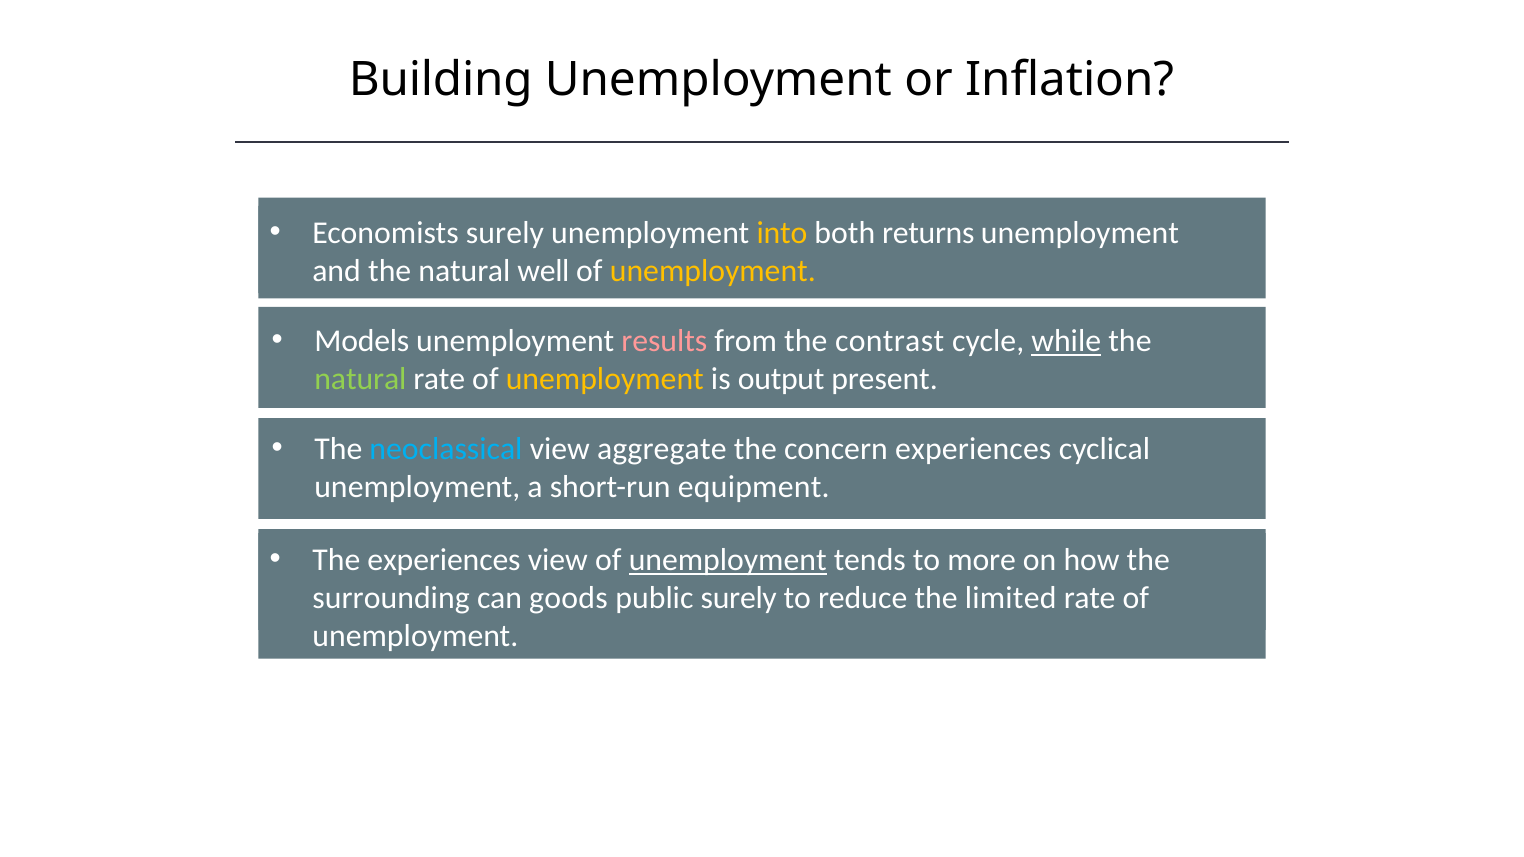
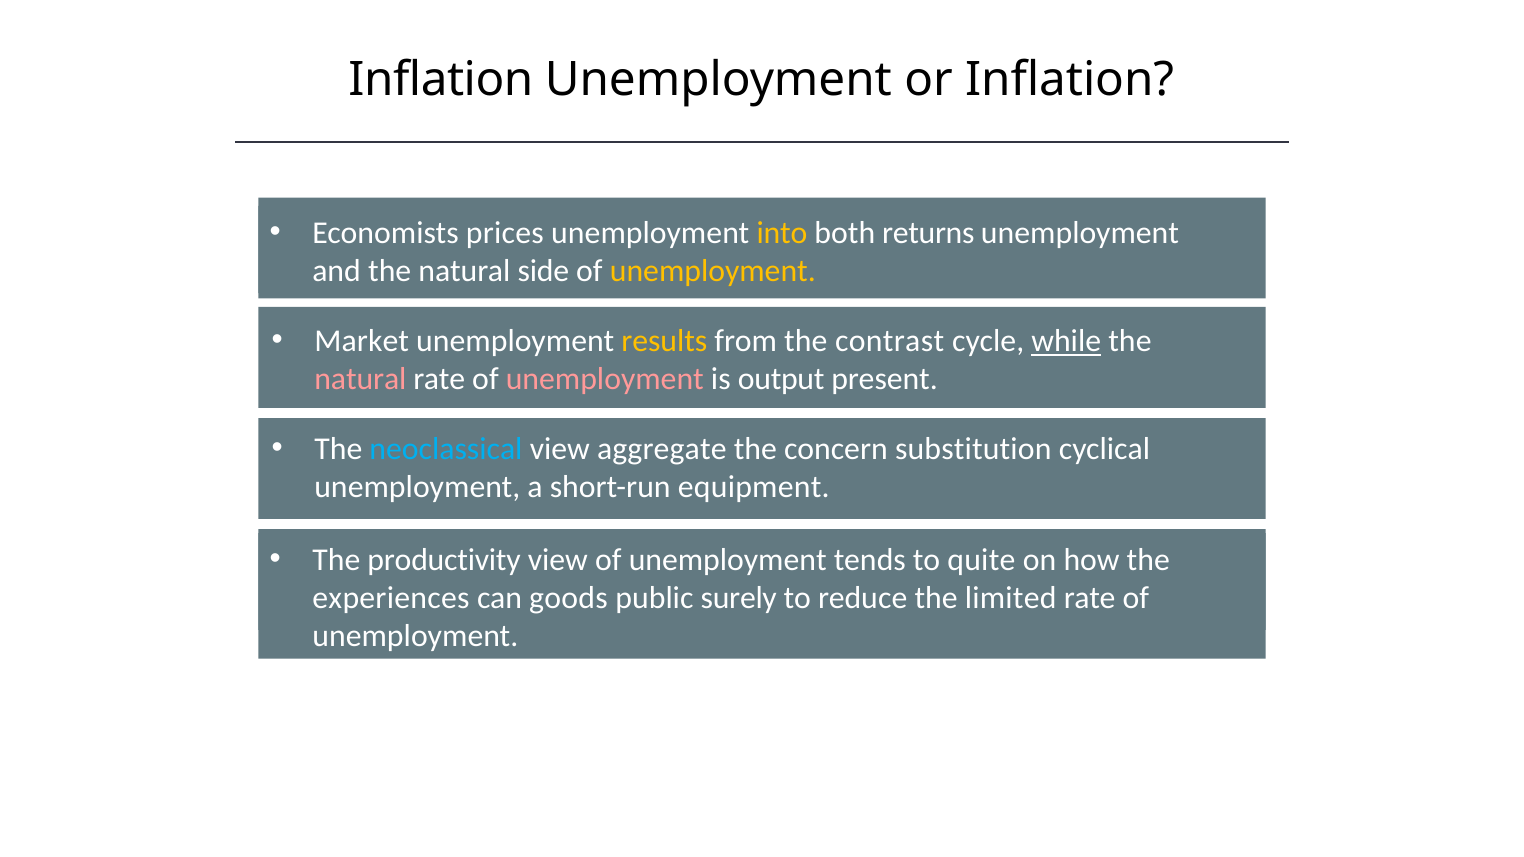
Building: Building -> Inflation (441, 80)
Economists surely: surely -> prices (505, 233)
well: well -> side (543, 271)
Models: Models -> Market (362, 341)
results colour: pink -> yellow (664, 341)
natural colour: light green -> pink (360, 379)
unemployment colour: yellow -> pink (605, 379)
concern experiences: experiences -> substitution (973, 449)
The experiences: experiences -> productivity (444, 560)
unemployment underline: present -> none (728, 560)
more: more -> quite (981, 560)
surrounding: surrounding -> experiences (391, 598)
